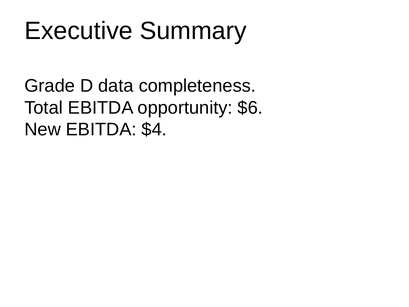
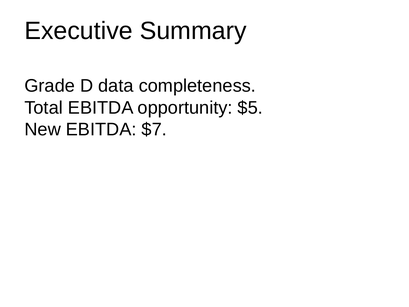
$6: $6 -> $5 (250, 108)
$4: $4 -> $7 (154, 129)
